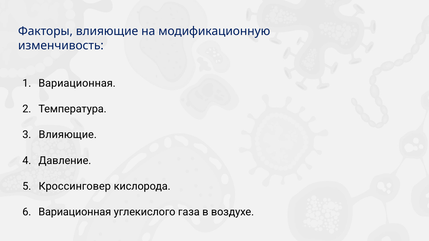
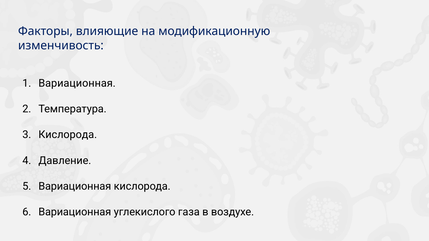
Влияющие: Влияющие -> Кислорода (68, 135)
Кроссинговер: Кроссинговер -> Вариационная (75, 186)
